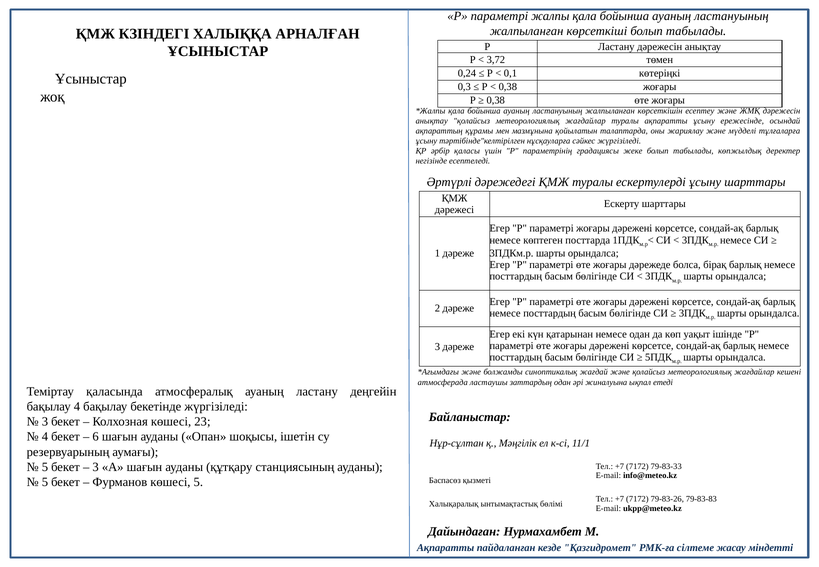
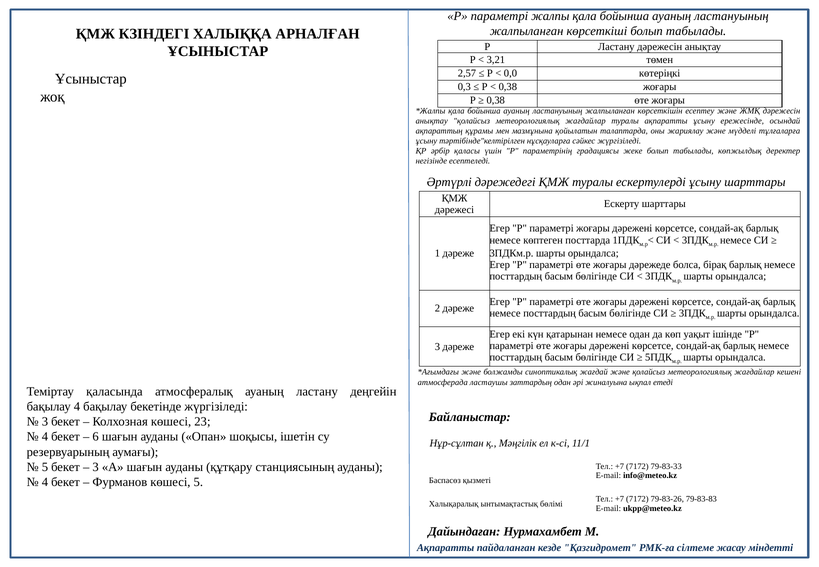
3,72: 3,72 -> 3,21 (496, 60)
0,24: 0,24 -> 2,57 (467, 73)
0,1: 0,1 -> 0,0 (510, 73)
5: 5 -> 4 (45, 482)
